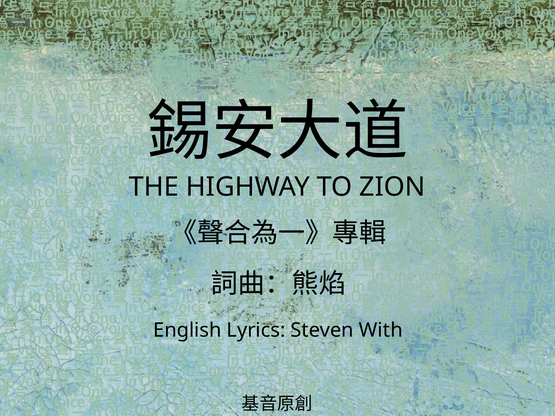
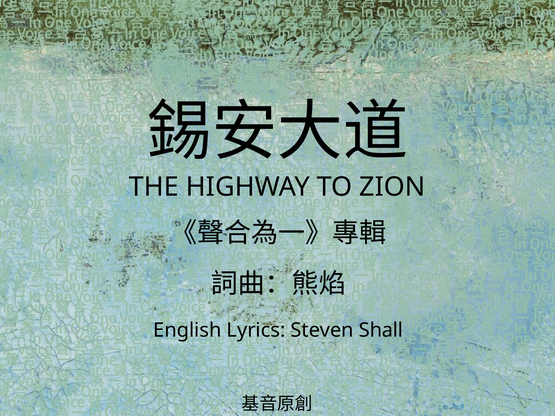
With: With -> Shall (381, 330)
